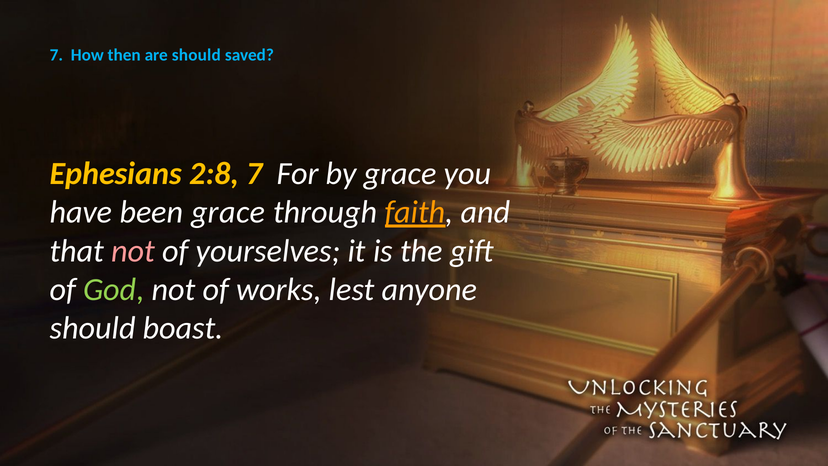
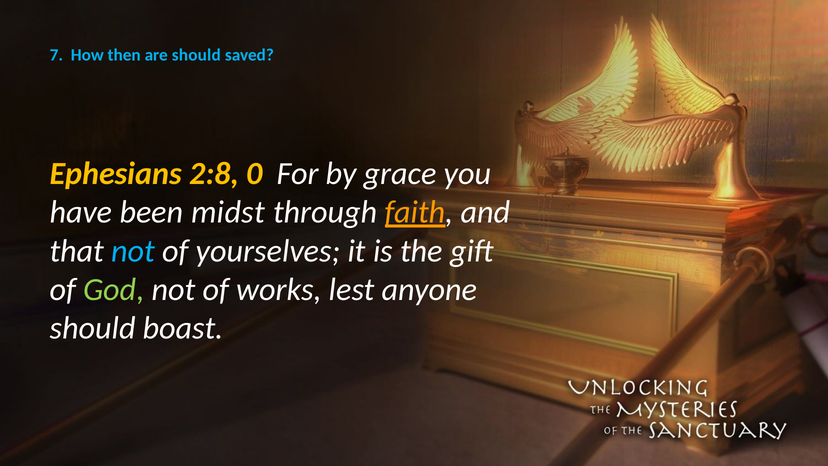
2:8 7: 7 -> 0 (254, 173)
been grace: grace -> midst (228, 212)
not colour: pink -> light blue (133, 251)
